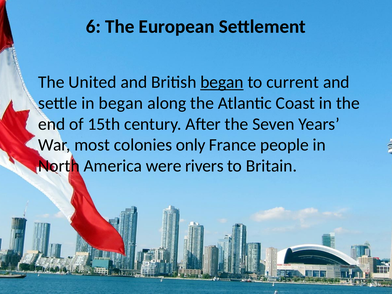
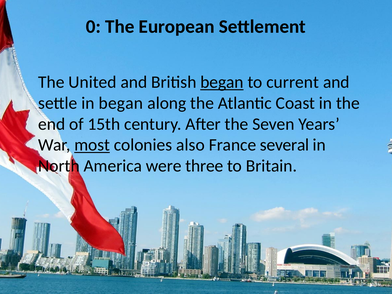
6: 6 -> 0 (93, 26)
most underline: none -> present (92, 145)
only: only -> also (190, 145)
people: people -> several (285, 145)
rivers: rivers -> three (204, 166)
